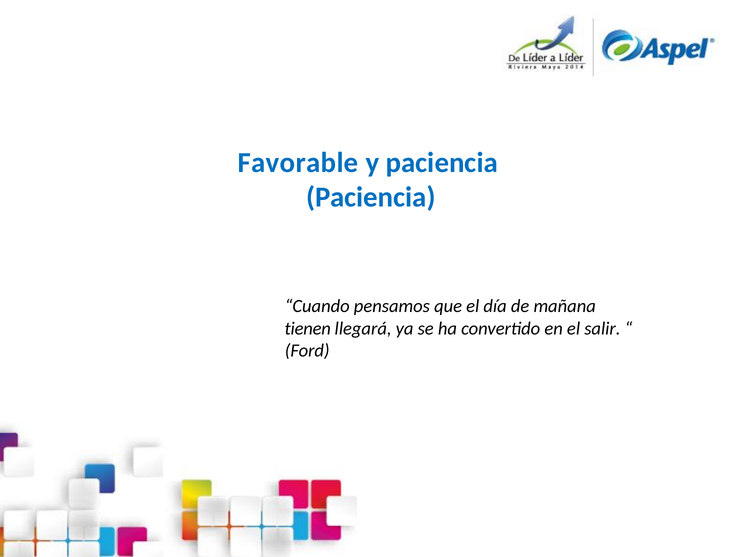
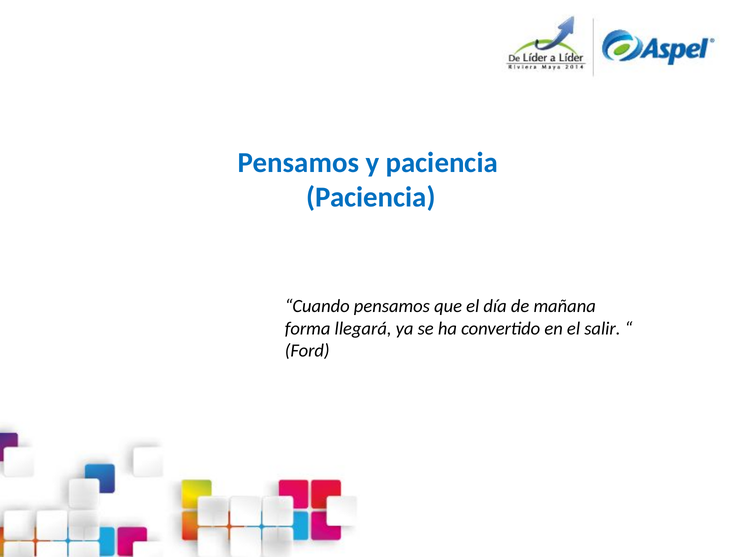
Favorable: Favorable -> Pensamos (298, 163)
tienen: tienen -> forma (308, 328)
